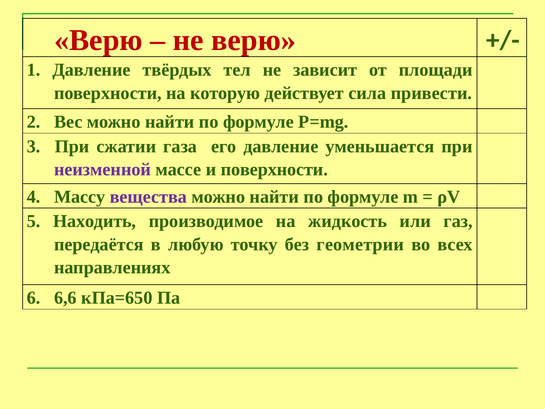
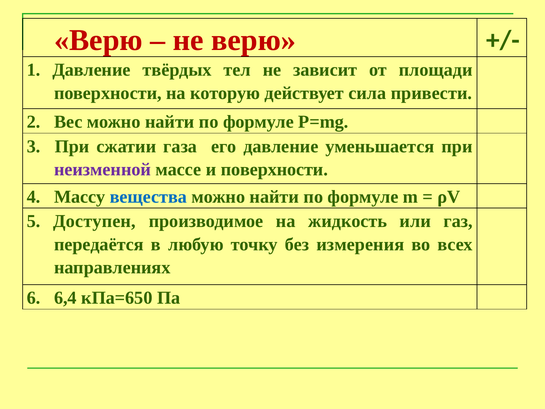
вещества colour: purple -> blue (148, 197)
Находить: Находить -> Доступен (95, 221)
геометрии: геометрии -> измерения (360, 244)
6,6: 6,6 -> 6,4 (65, 298)
